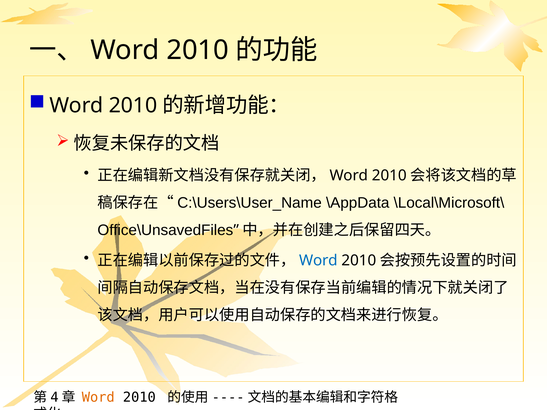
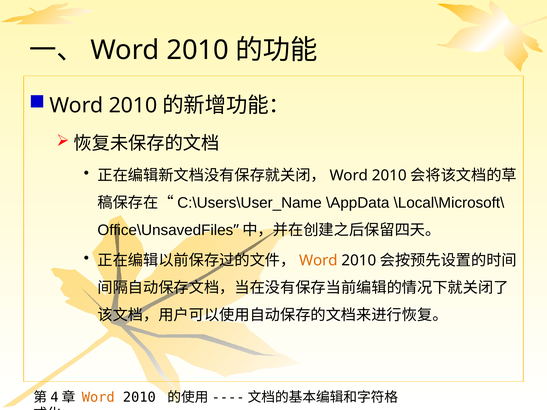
Word colour: blue -> orange (318, 261)
